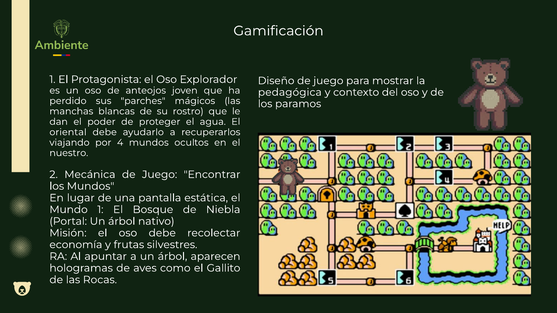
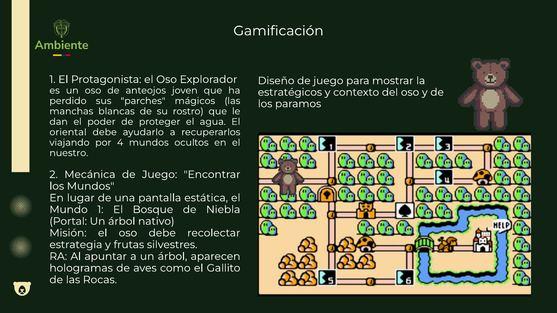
pedagógica: pedagógica -> estratégicos (290, 92)
economía: economía -> estrategia (76, 245)
